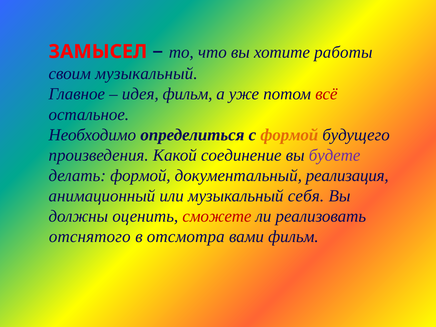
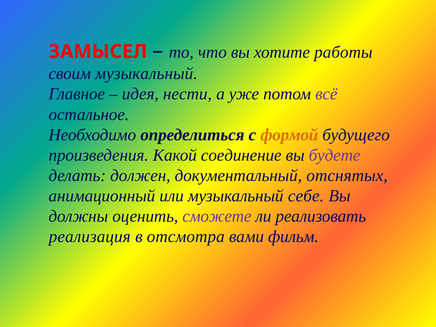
идея фильм: фильм -> нести (187, 94)
всё colour: red -> purple (326, 94)
делать формой: формой -> должен (140, 175)
реализация: реализация -> отснятых (347, 175)
себя: себя -> себе (306, 196)
сможете colour: red -> purple (217, 216)
отснятого: отснятого -> реализация (90, 237)
